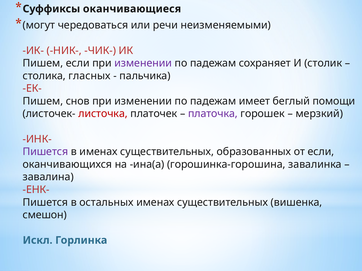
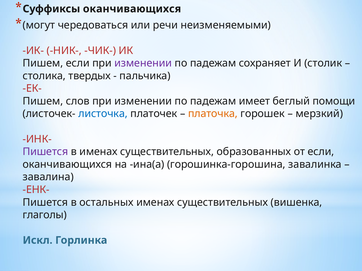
Суффиксы оканчивающиеся: оканчивающиеся -> оканчивающихся (132, 9)
гласных: гласных -> твердых (90, 76)
снов: снов -> слов (78, 101)
листочка colour: red -> blue (103, 114)
платочка colour: purple -> orange (213, 114)
смешон: смешон -> глаголы (45, 215)
